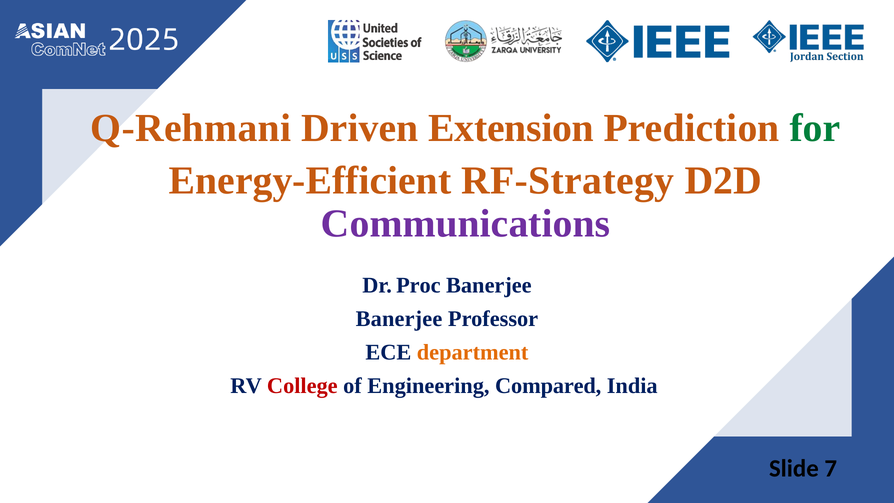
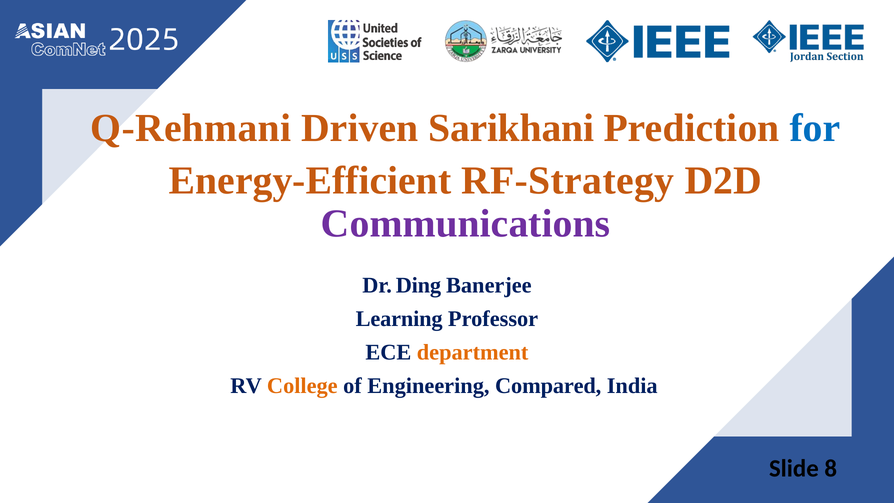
Extension: Extension -> Sarikhani (511, 128)
for colour: green -> blue (815, 128)
Proc: Proc -> Ding (418, 285)
Banerjee: Banerjee -> Learning (399, 319)
College colour: red -> orange (302, 386)
7: 7 -> 8 (831, 469)
